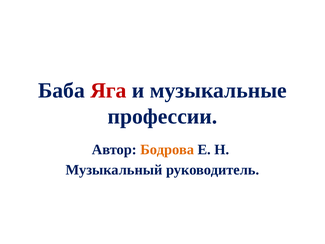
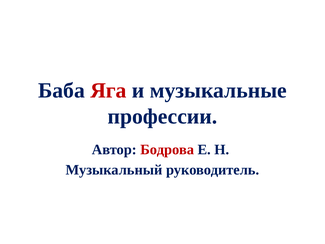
Бодрова colour: orange -> red (167, 149)
